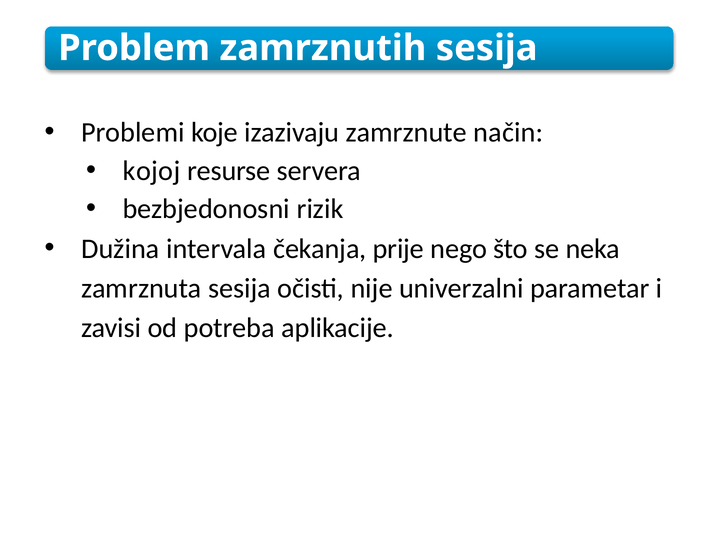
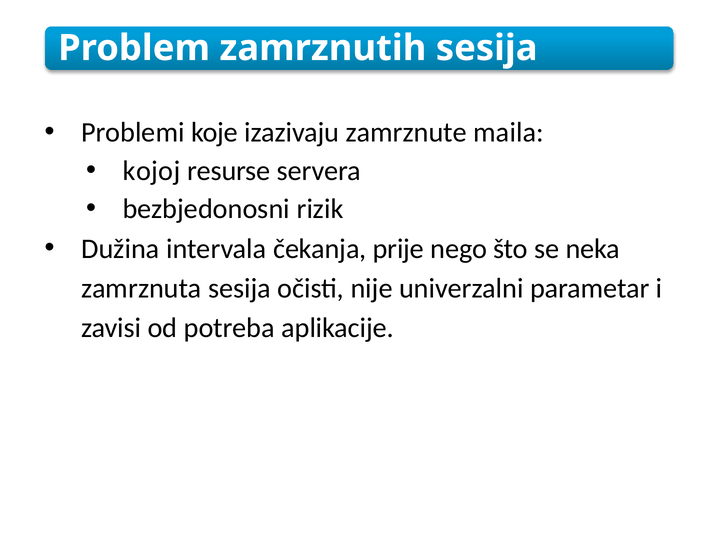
način: način -> maila (509, 133)
